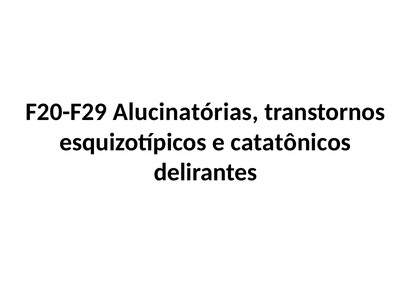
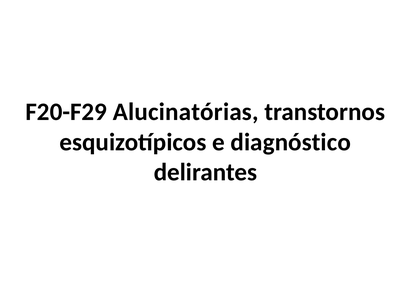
catatônicos: catatônicos -> diagnóstico (291, 142)
